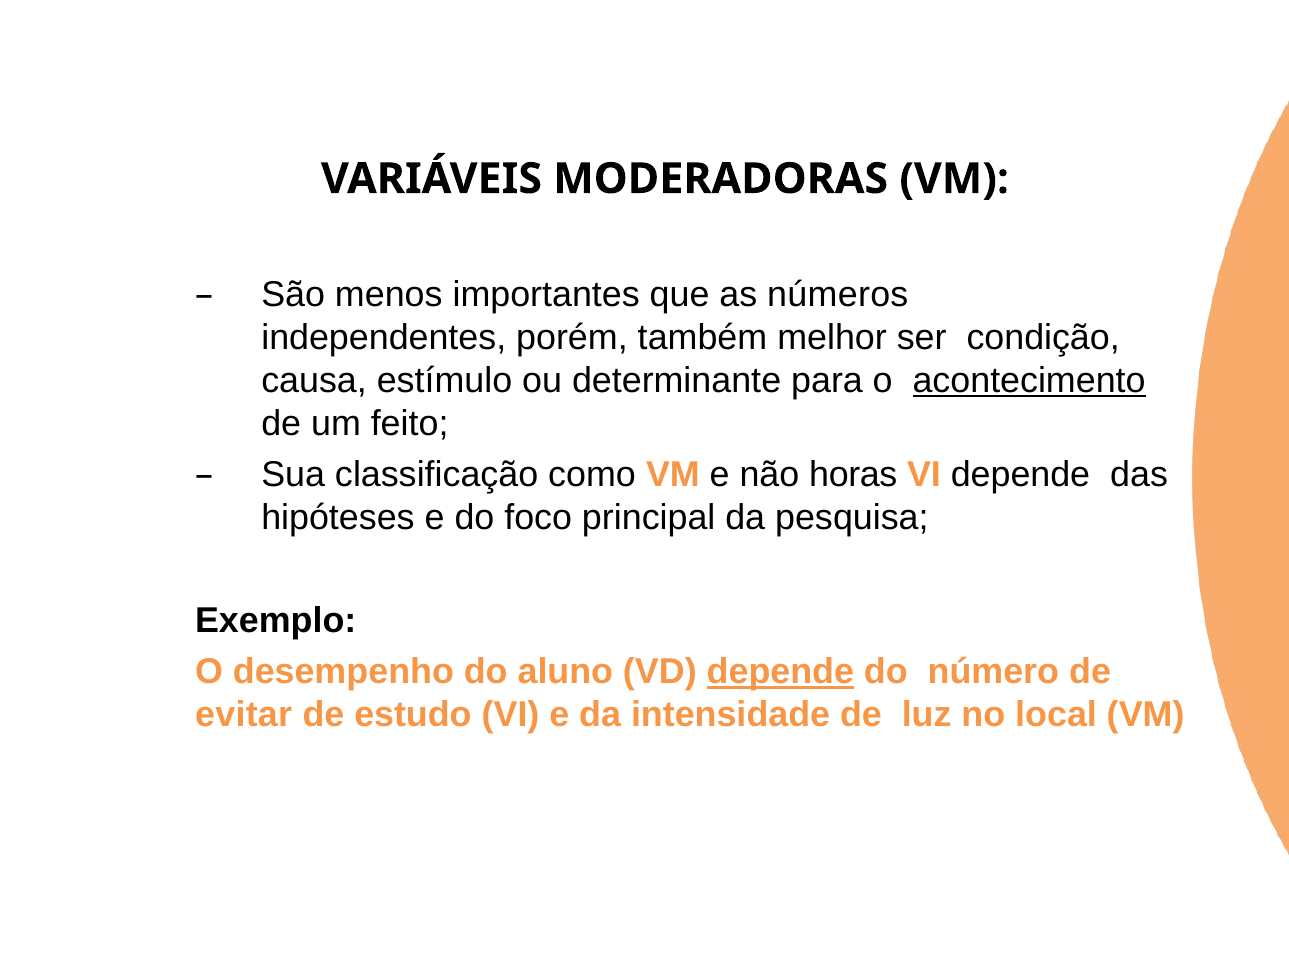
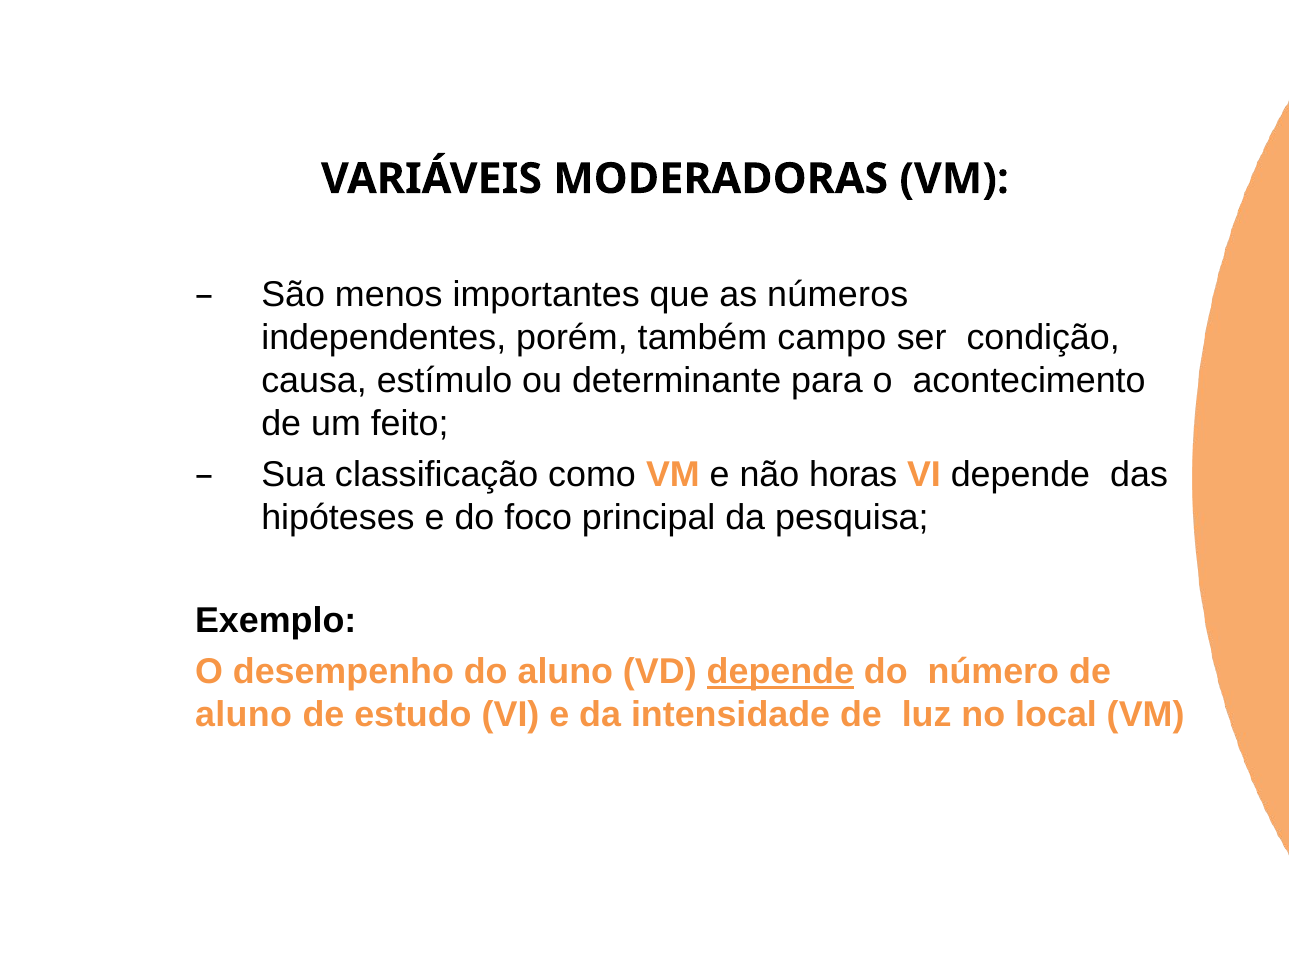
melhor: melhor -> campo (832, 338)
acontecimento underline: present -> none (1029, 381)
evitar: evitar -> aluno (244, 715)
